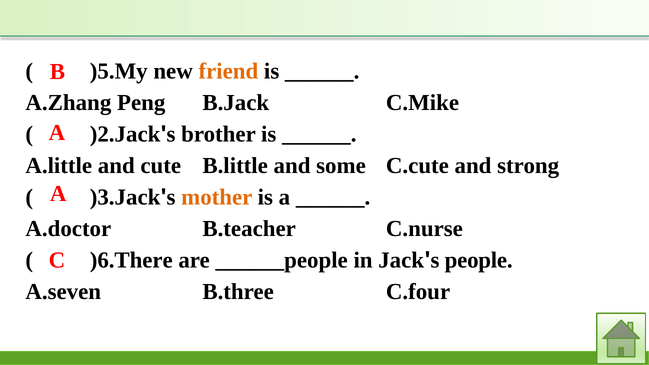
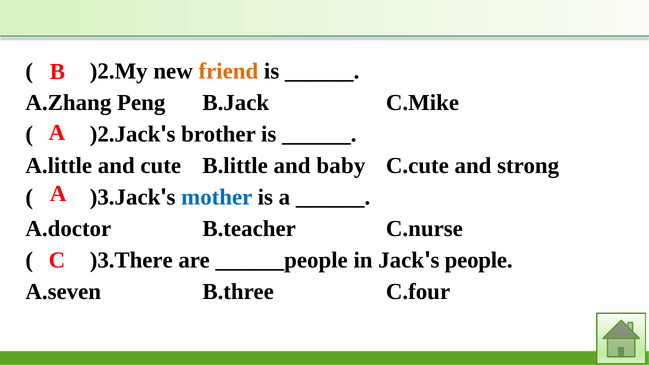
)5.My: )5.My -> )2.My (119, 71)
some: some -> baby (341, 166)
mother colour: orange -> blue (217, 197)
)6.There: )6.There -> )3.There (131, 260)
